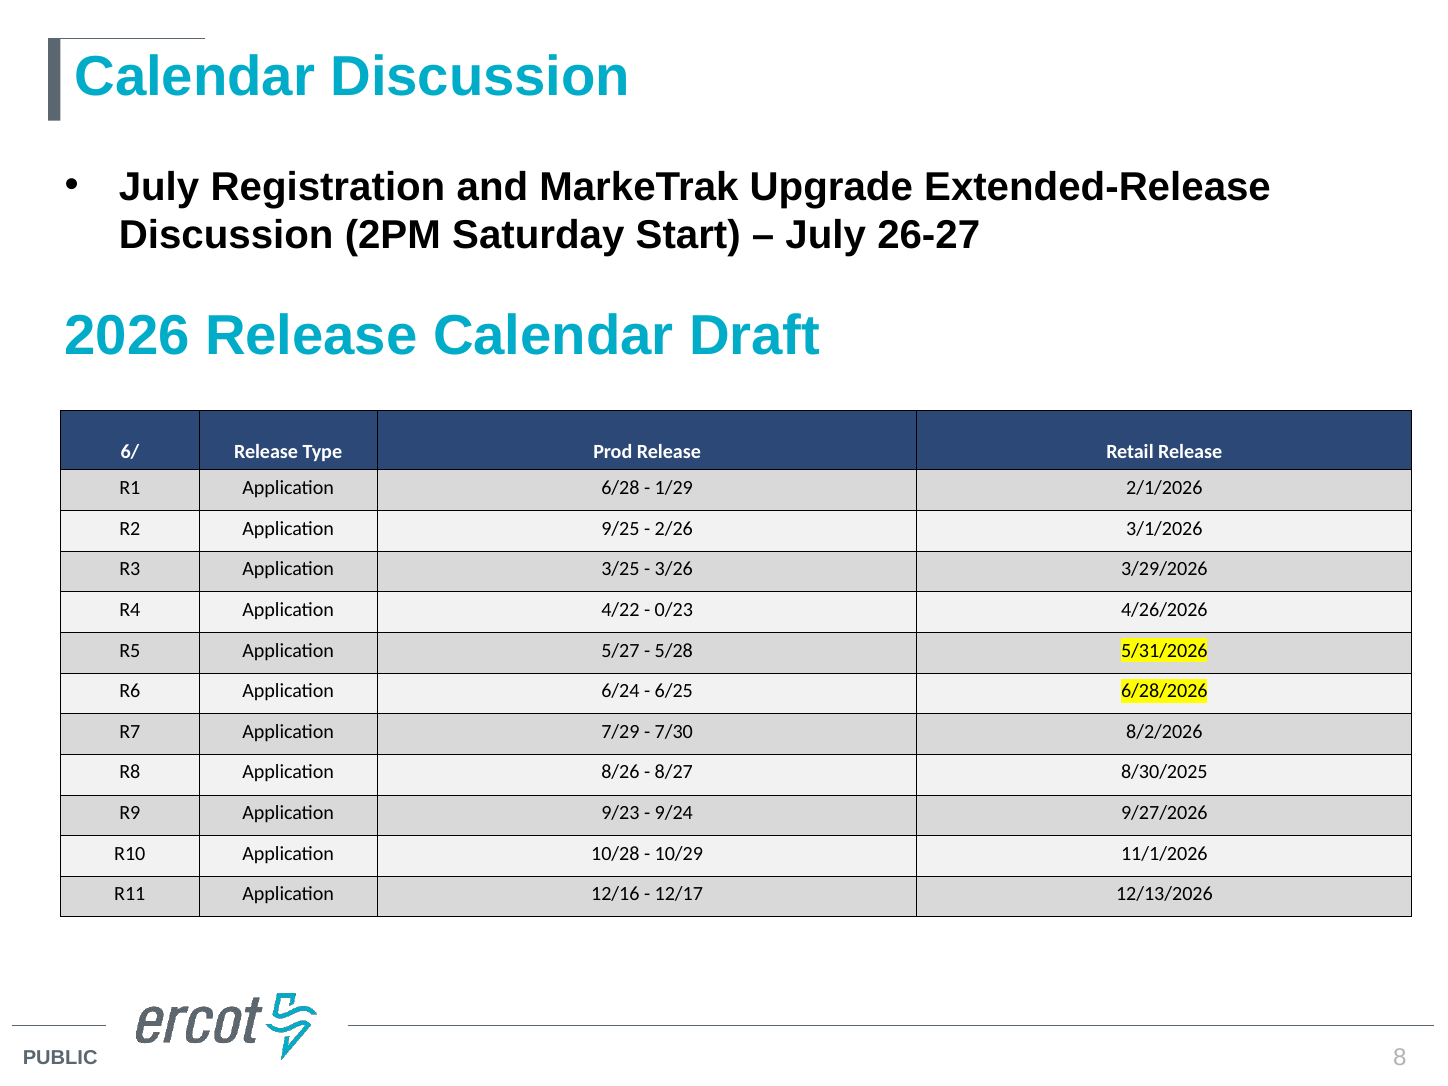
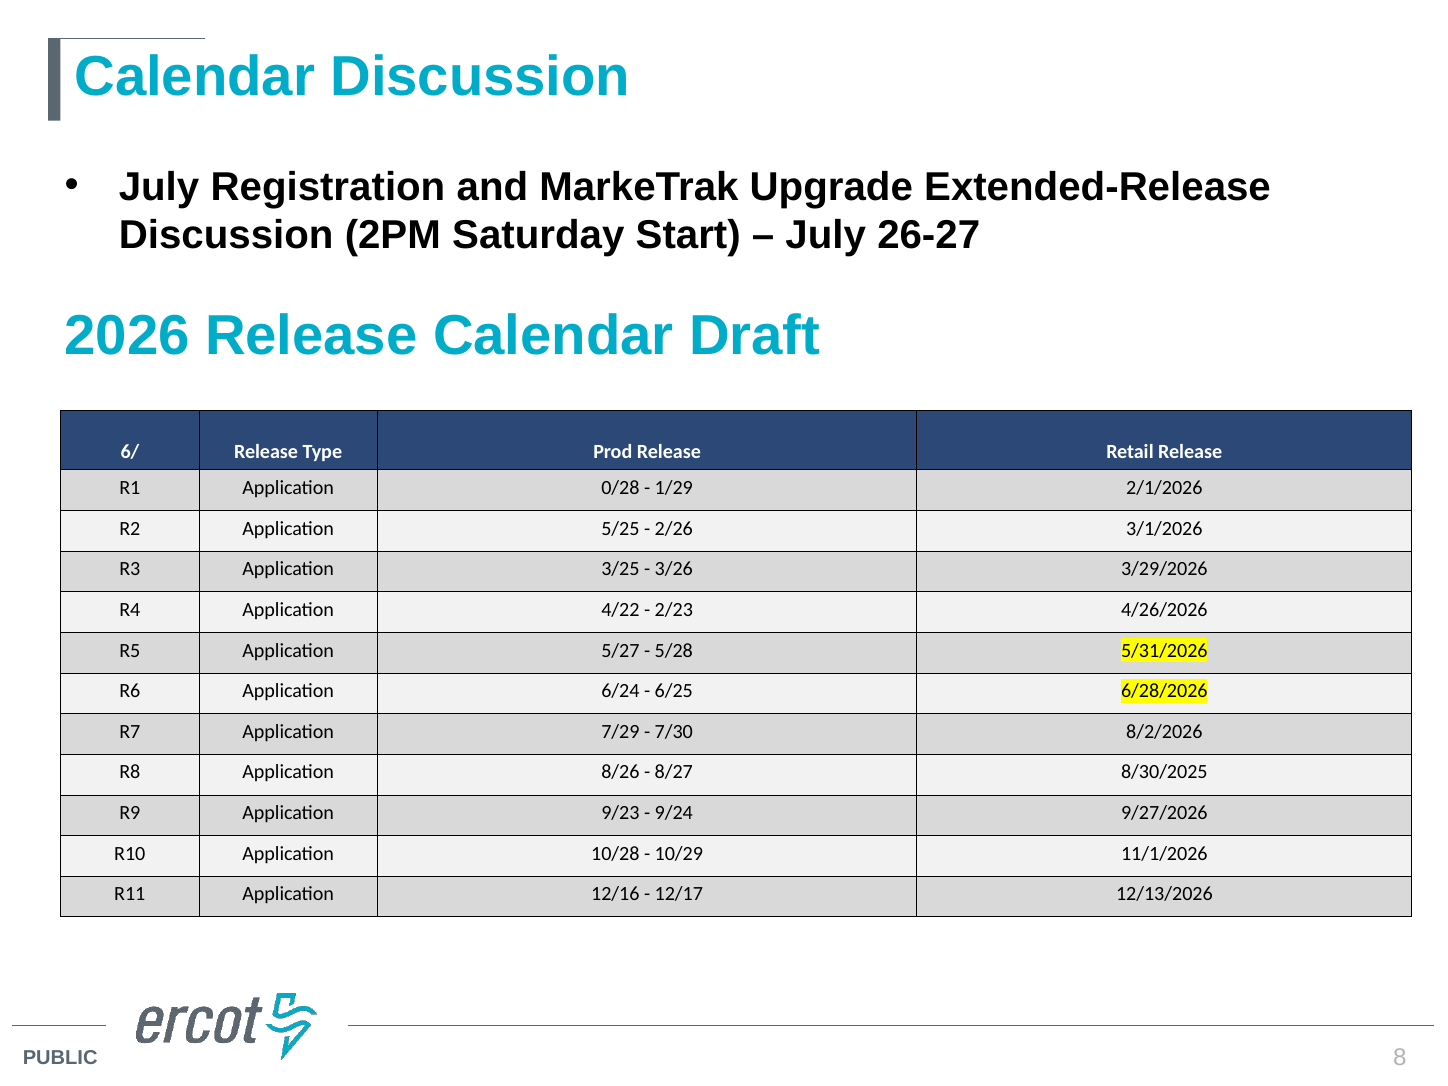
6/28: 6/28 -> 0/28 (620, 488)
9/25: 9/25 -> 5/25 (620, 528)
0/23: 0/23 -> 2/23 (674, 610)
